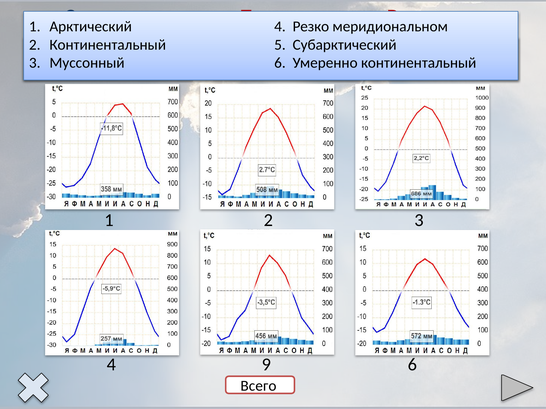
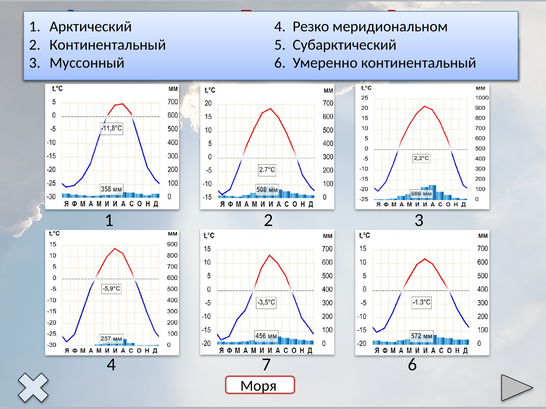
9: 9 -> 7 (266, 365)
Всего: Всего -> Моря (258, 386)
